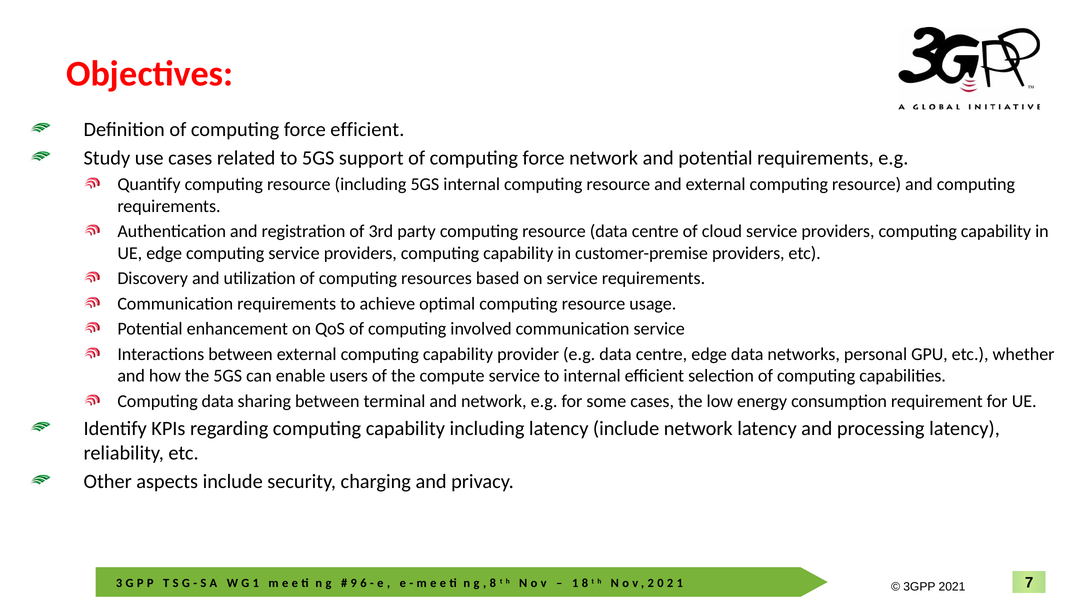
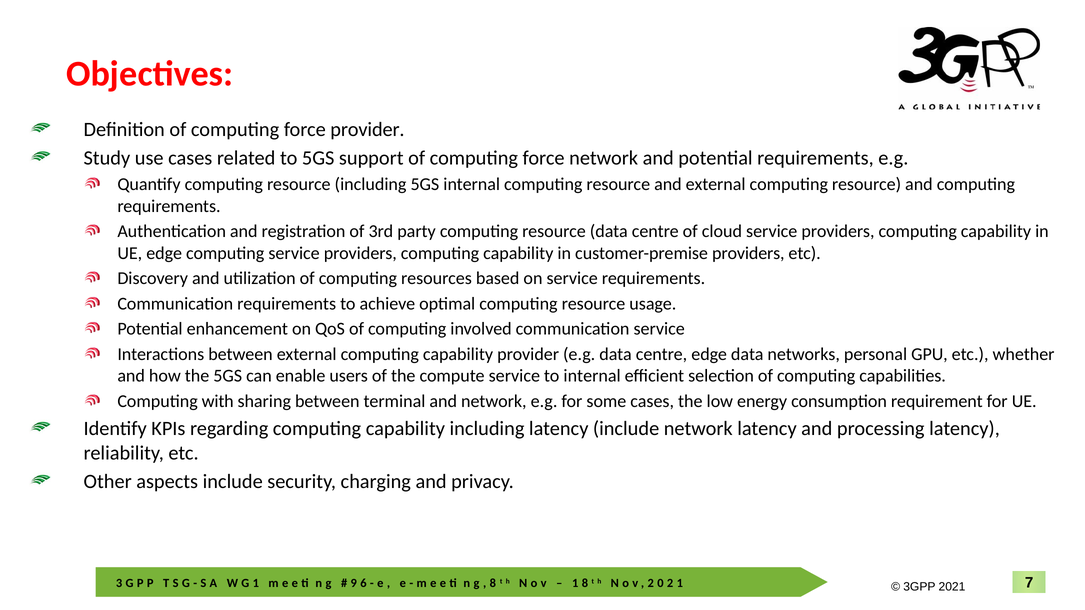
force efficient: efficient -> provider (367, 130)
Computing data: data -> with (218, 401)
